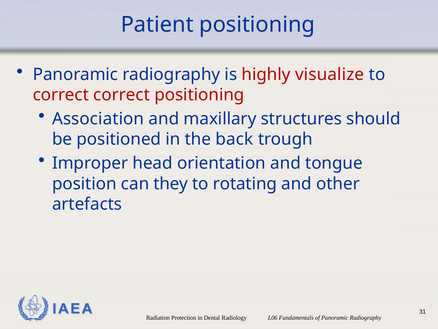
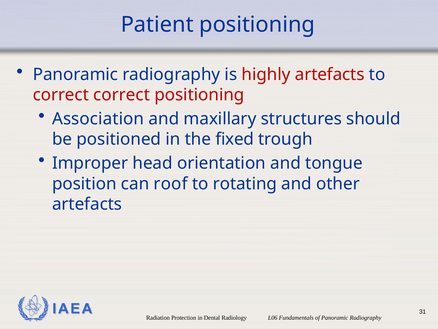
highly visualize: visualize -> artefacts (330, 74)
back: back -> fixed (235, 139)
they: they -> roof (171, 183)
